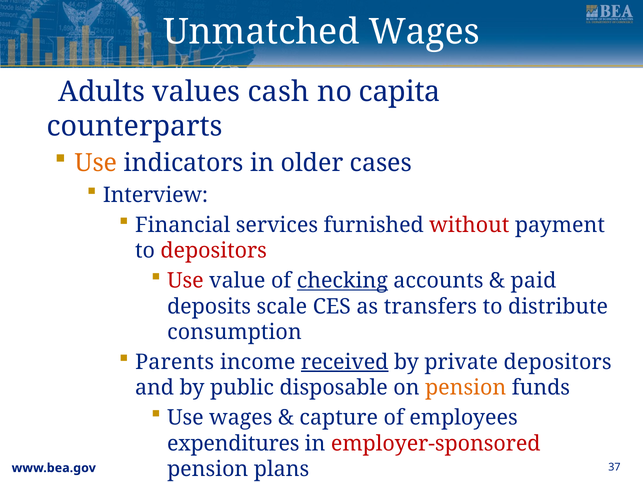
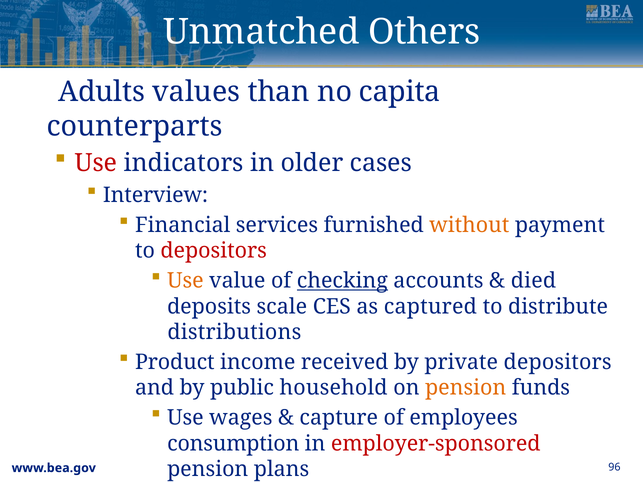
Unmatched Wages: Wages -> Others (424, 32)
cash: cash -> than (279, 92)
Use colour: orange -> red (96, 163)
without colour: red -> orange (469, 225)
Use colour: red -> orange (185, 281)
paid: paid -> died (533, 281)
transfers: transfers -> captured (430, 307)
consumption: consumption -> distributions (234, 332)
Parents: Parents -> Product (175, 362)
received underline: present -> none (345, 362)
disposable: disposable -> household (334, 388)
expenditures: expenditures -> consumption (233, 444)
37: 37 -> 96 (614, 467)
